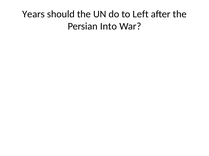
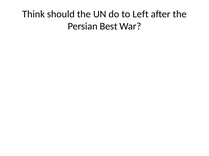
Years: Years -> Think (34, 14)
Into: Into -> Best (109, 26)
